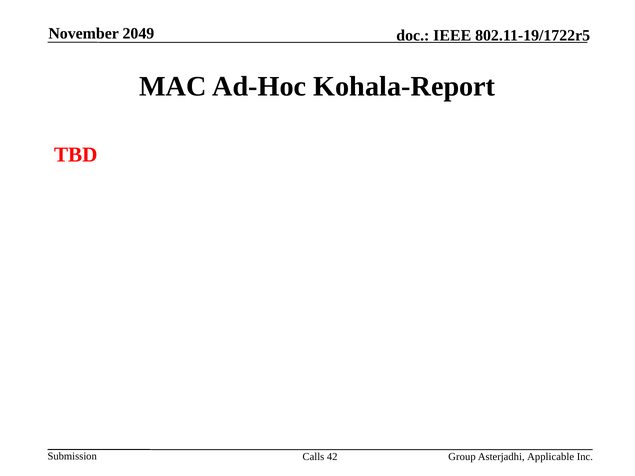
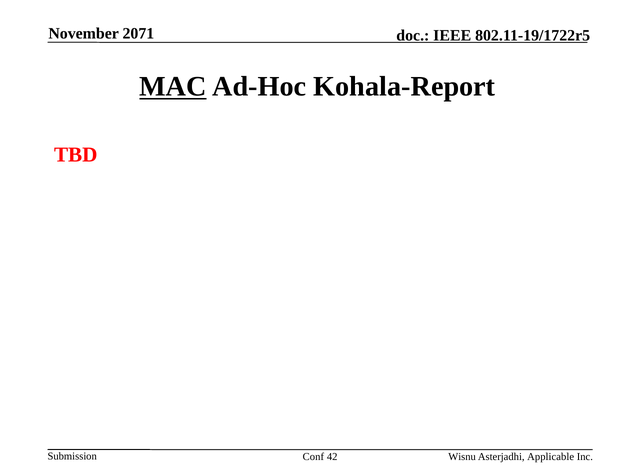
2049: 2049 -> 2071 (138, 34)
MAC underline: none -> present (173, 87)
Calls: Calls -> Conf (313, 457)
Group: Group -> Wisnu (462, 457)
